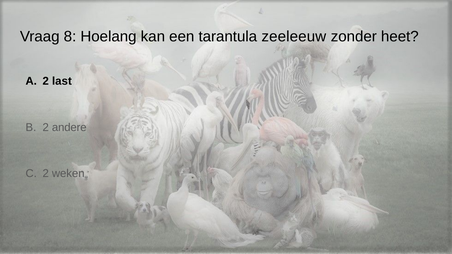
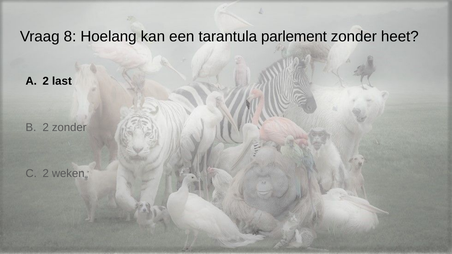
zeeleeuw: zeeleeuw -> parlement (294, 37)
2 andere: andere -> zonder (69, 127)
